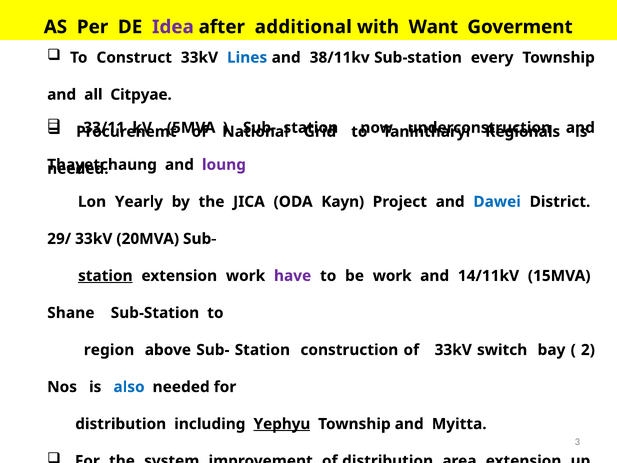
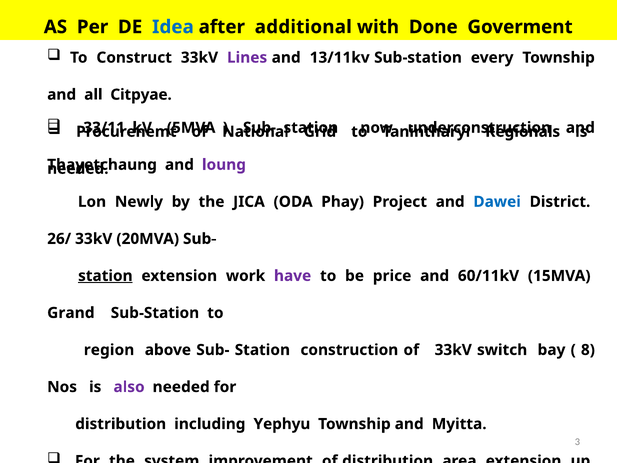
Idea colour: purple -> blue (173, 27)
Want: Want -> Done (433, 27)
Lines colour: blue -> purple (247, 58)
38/11kv: 38/11kv -> 13/11kv (340, 58)
Yearly: Yearly -> Newly (139, 202)
Kayn: Kayn -> Phay (343, 202)
29/: 29/ -> 26/ (59, 239)
be work: work -> price (392, 276)
14/11kV: 14/11kV -> 60/11kV (488, 276)
Shane: Shane -> Grand (71, 313)
2: 2 -> 8 (588, 350)
also colour: blue -> purple (129, 387)
Yephyu underline: present -> none (282, 424)
